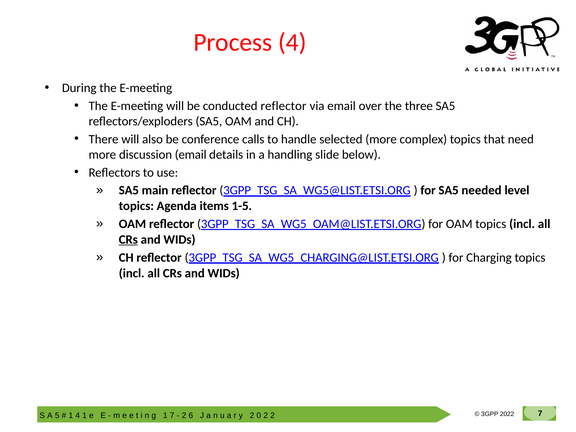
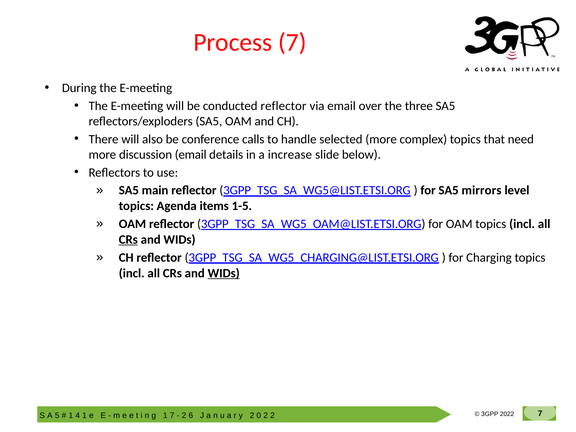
Process 4: 4 -> 7 (292, 42)
handling: handling -> increase (290, 155)
needed: needed -> mirrors (482, 190)
WIDs underline: none -> present (224, 273)
